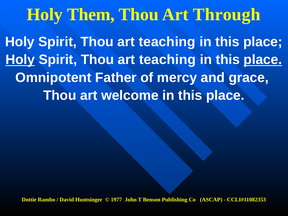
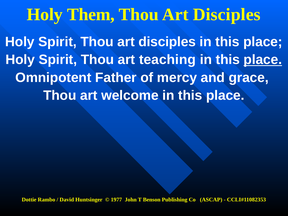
Through: Through -> Disciples (227, 14)
teaching: teaching -> disciples (167, 42)
Holy underline: present -> none (20, 60)
